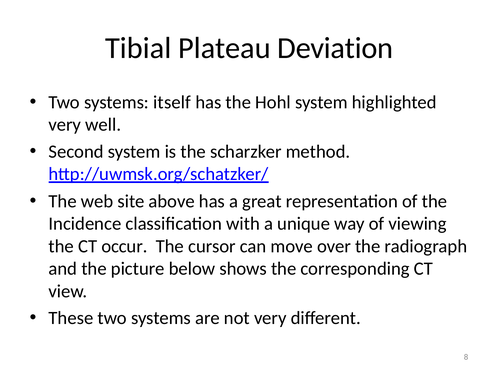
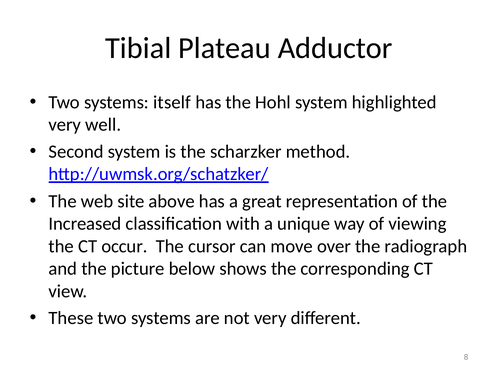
Deviation: Deviation -> Adductor (335, 48)
Incidence: Incidence -> Increased (85, 223)
